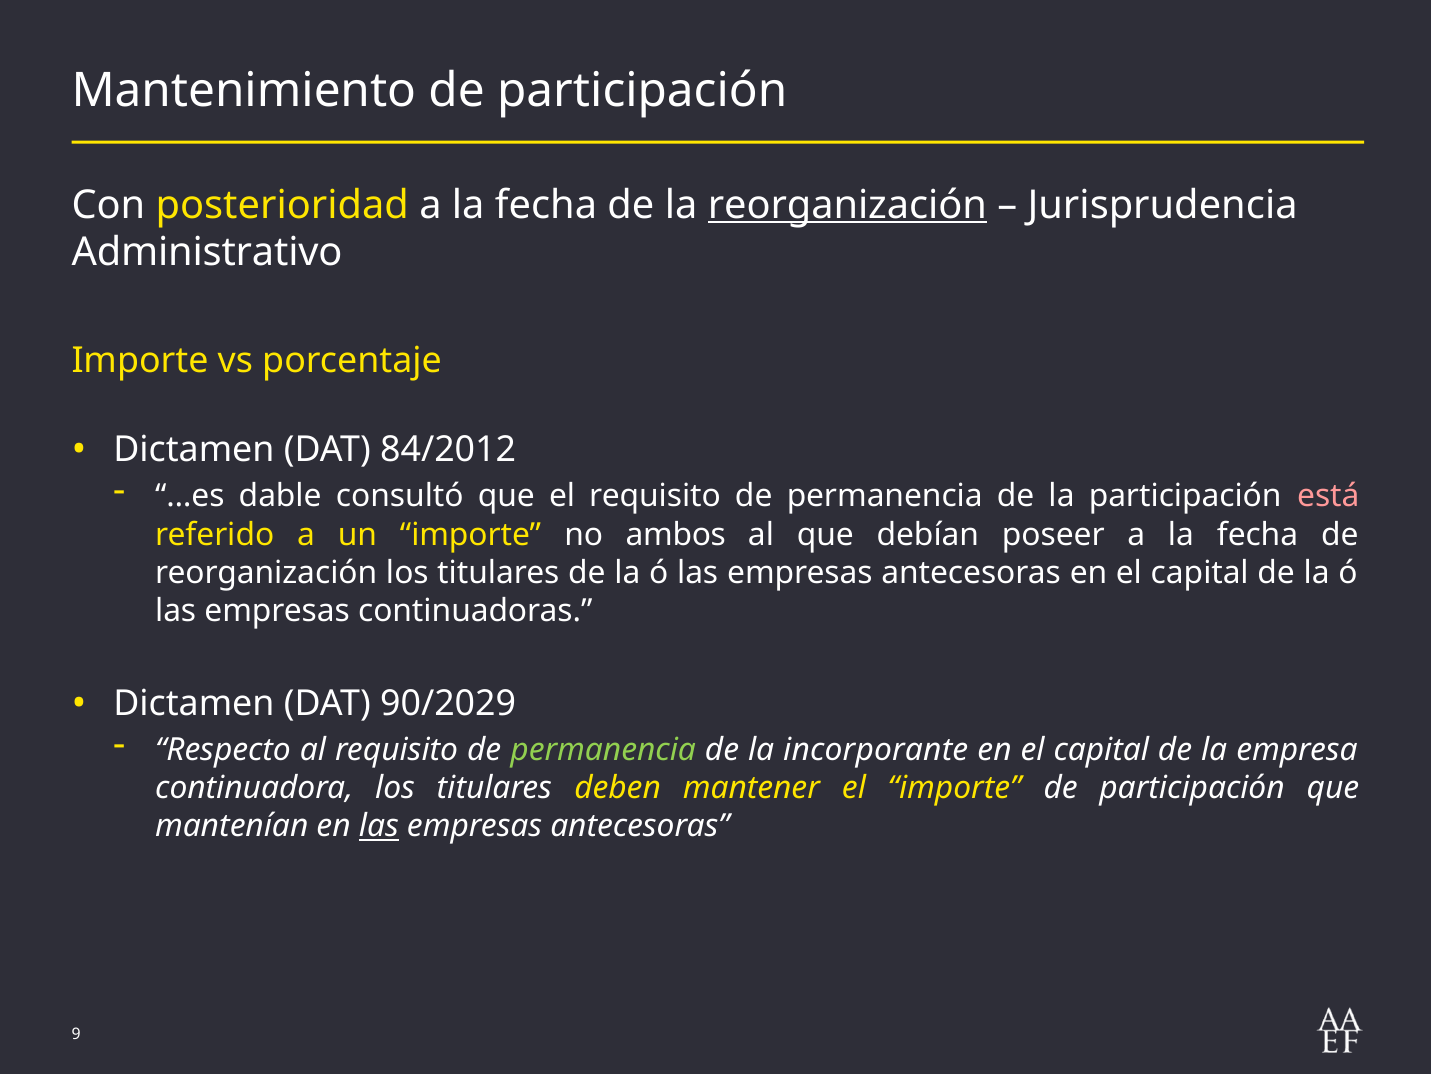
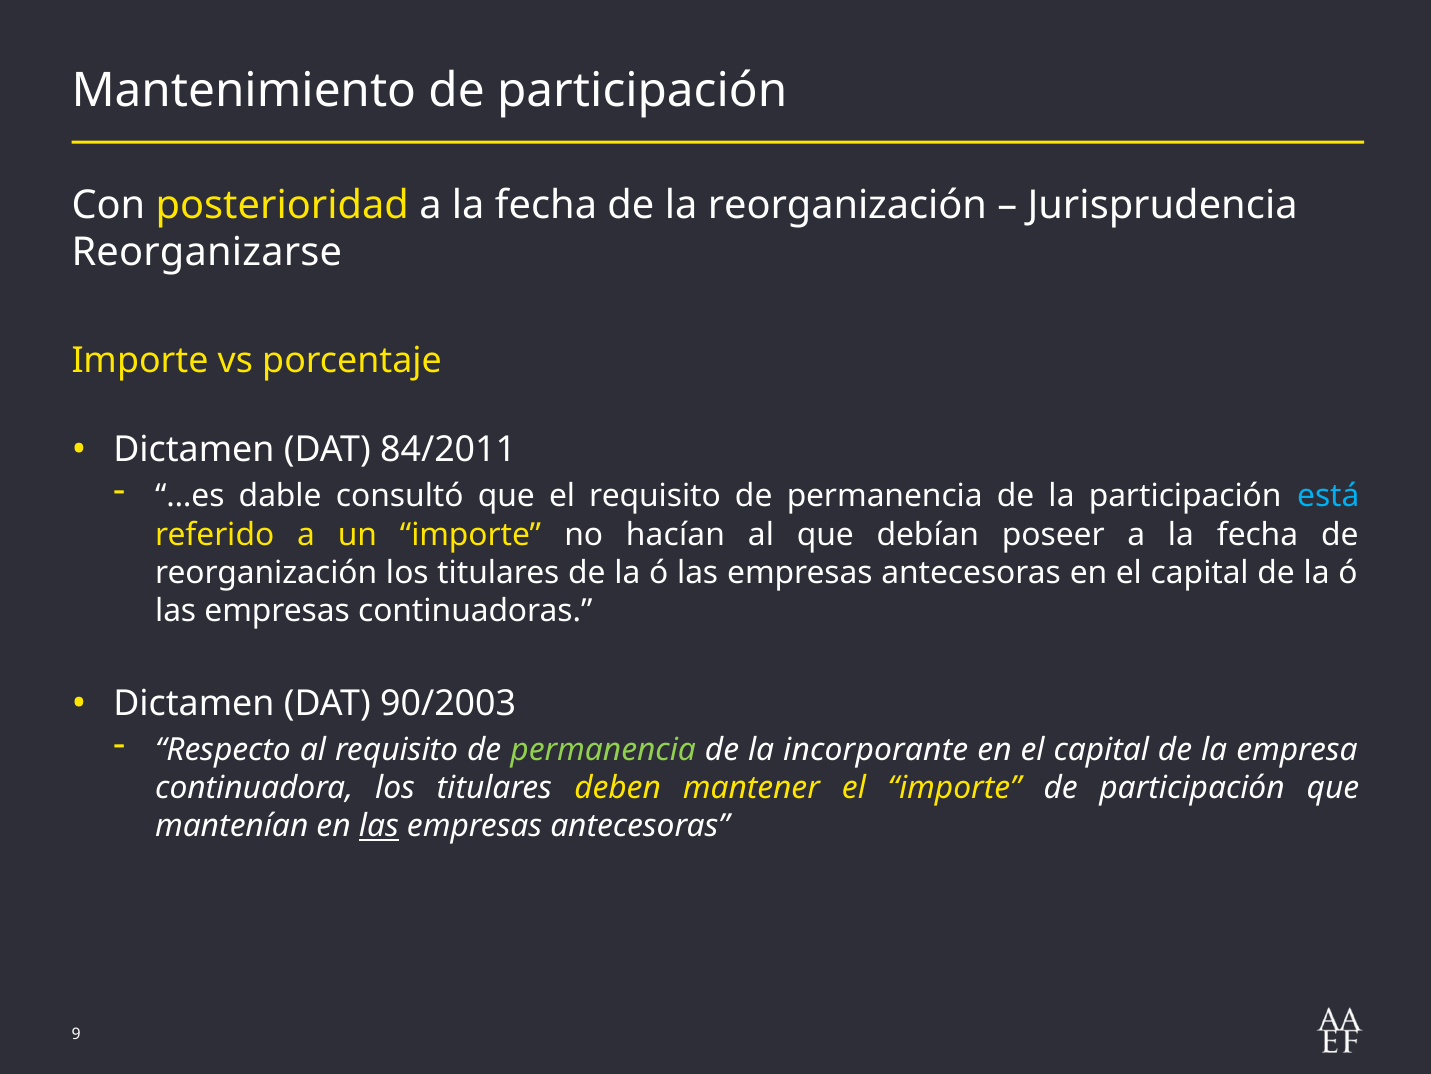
reorganización underline: present -> none (847, 205)
Administrativo: Administrativo -> Reorganizarse (207, 252)
84/2012: 84/2012 -> 84/2011 (448, 449)
está colour: pink -> light blue (1328, 496)
ambos: ambos -> hacían (676, 534)
90/2029: 90/2029 -> 90/2003 (448, 703)
